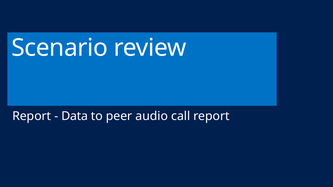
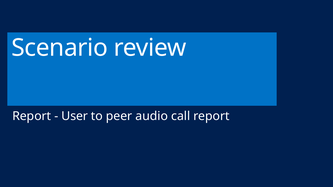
Data: Data -> User (75, 116)
